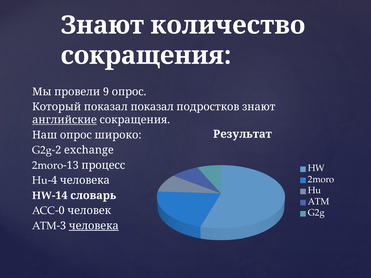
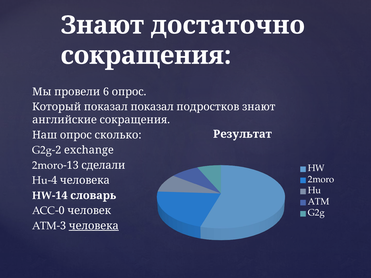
количество: количество -> достаточно (228, 25)
9: 9 -> 6 (106, 92)
английские underline: present -> none (64, 120)
широко: широко -> сколько (118, 135)
процесс: процесс -> сделали (103, 165)
